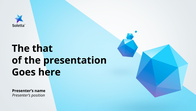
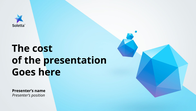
that: that -> cost (42, 48)
